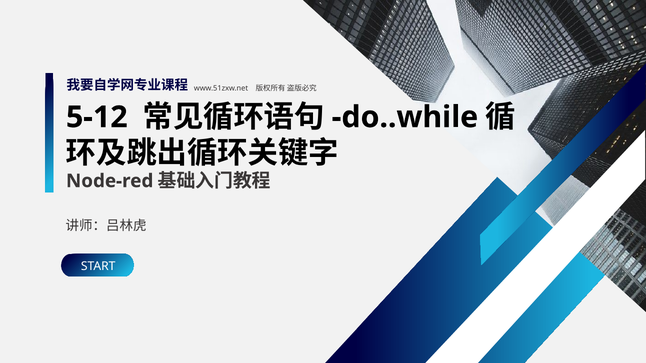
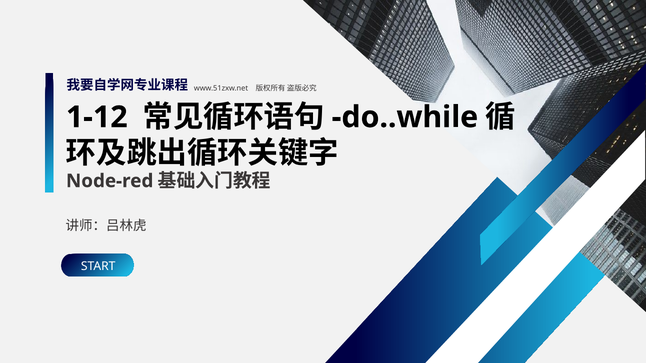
5-12: 5-12 -> 1-12 (97, 117)
